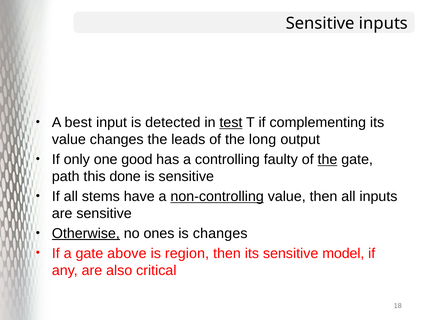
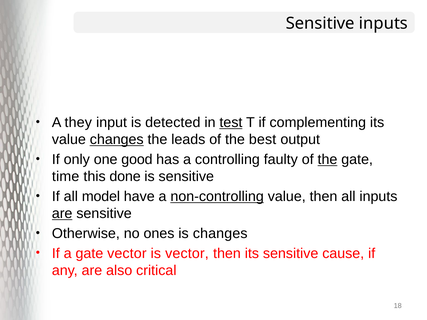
best: best -> they (78, 123)
changes underline: none -> present (117, 140)
long: long -> best (263, 140)
path: path -> time (66, 177)
stems: stems -> model (101, 197)
are underline: none -> present (62, 214)
Otherwise underline: present -> none (86, 234)
gate above: above -> vector (127, 254)
is region: region -> vector (187, 254)
model: model -> cause (343, 254)
